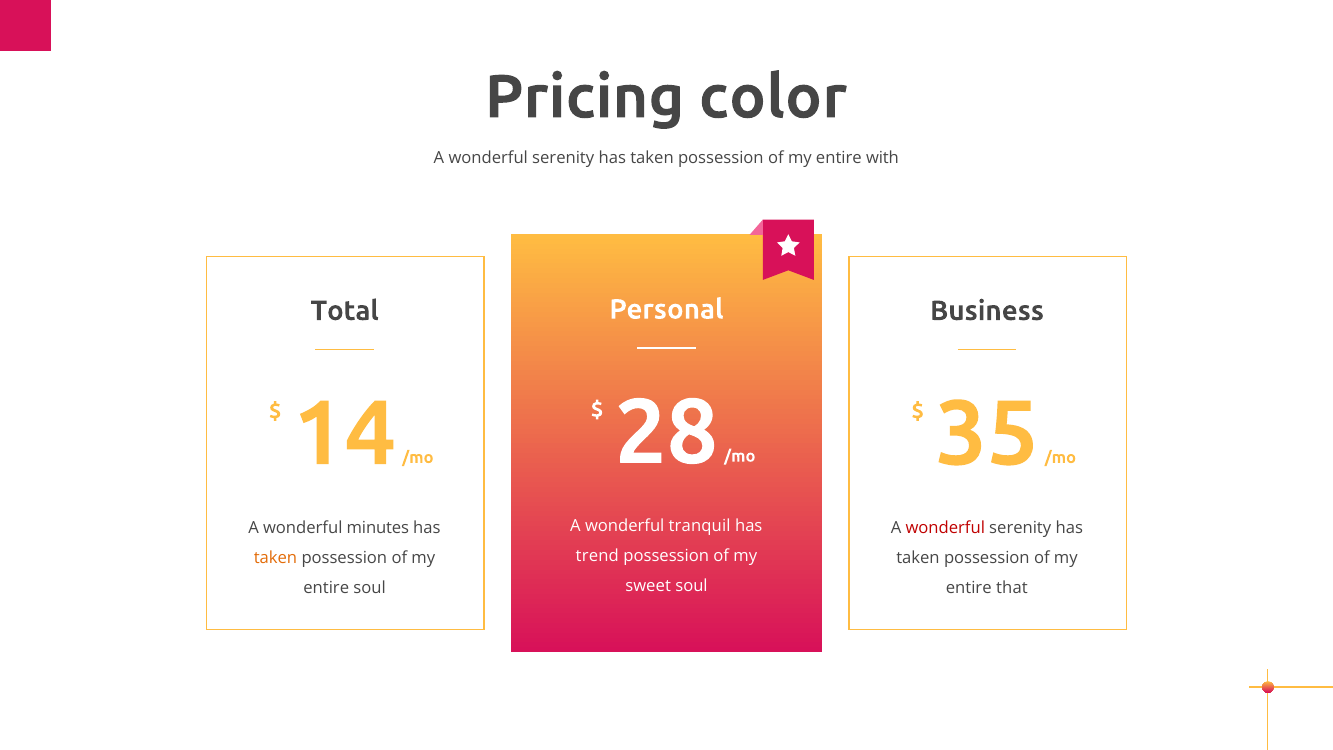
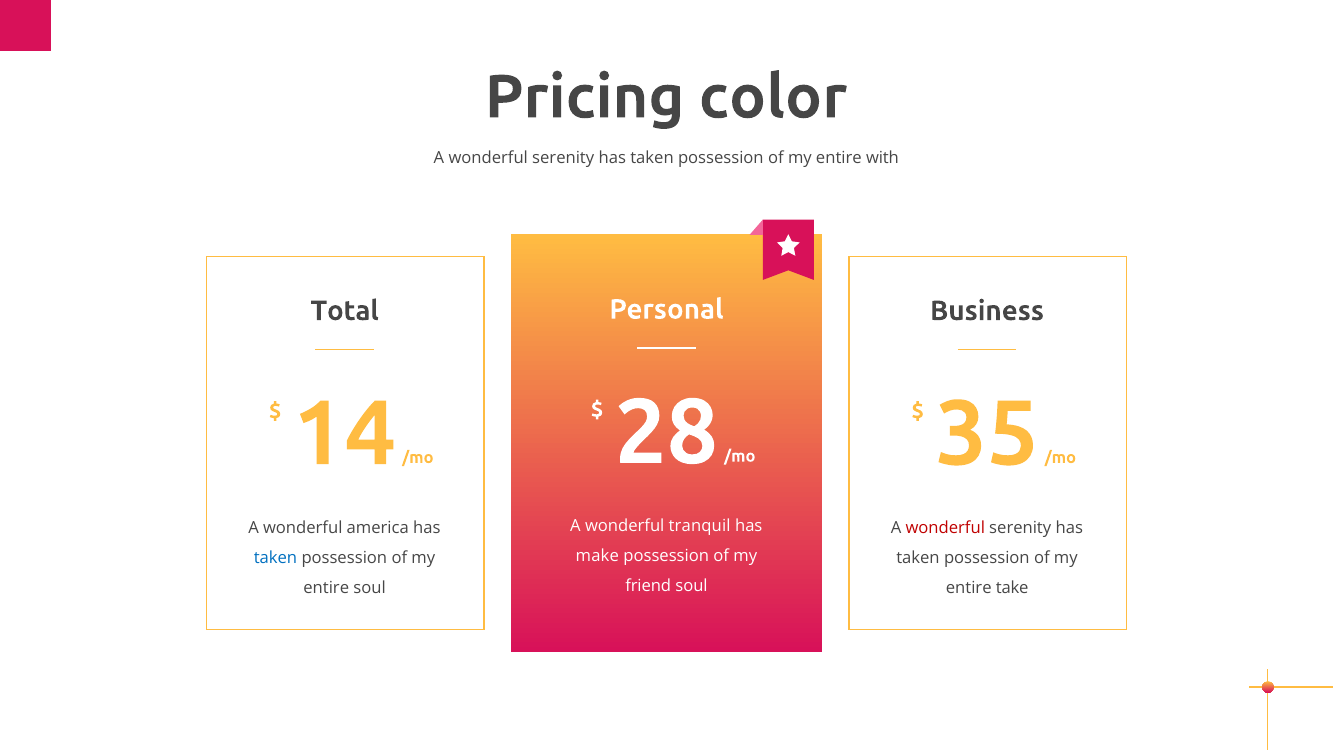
minutes: minutes -> america (378, 527)
trend: trend -> make (597, 556)
taken colour: orange -> blue (275, 557)
sweet: sweet -> friend (648, 586)
that: that -> take (1012, 587)
